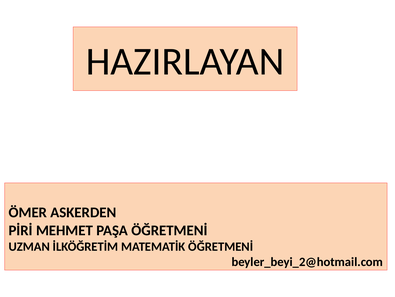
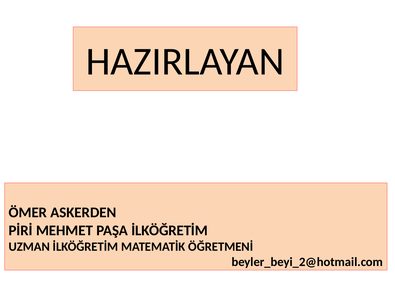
PAŞA ÖĞRETMENİ: ÖĞRETMENİ -> İLKÖĞRETİM (170, 230)
